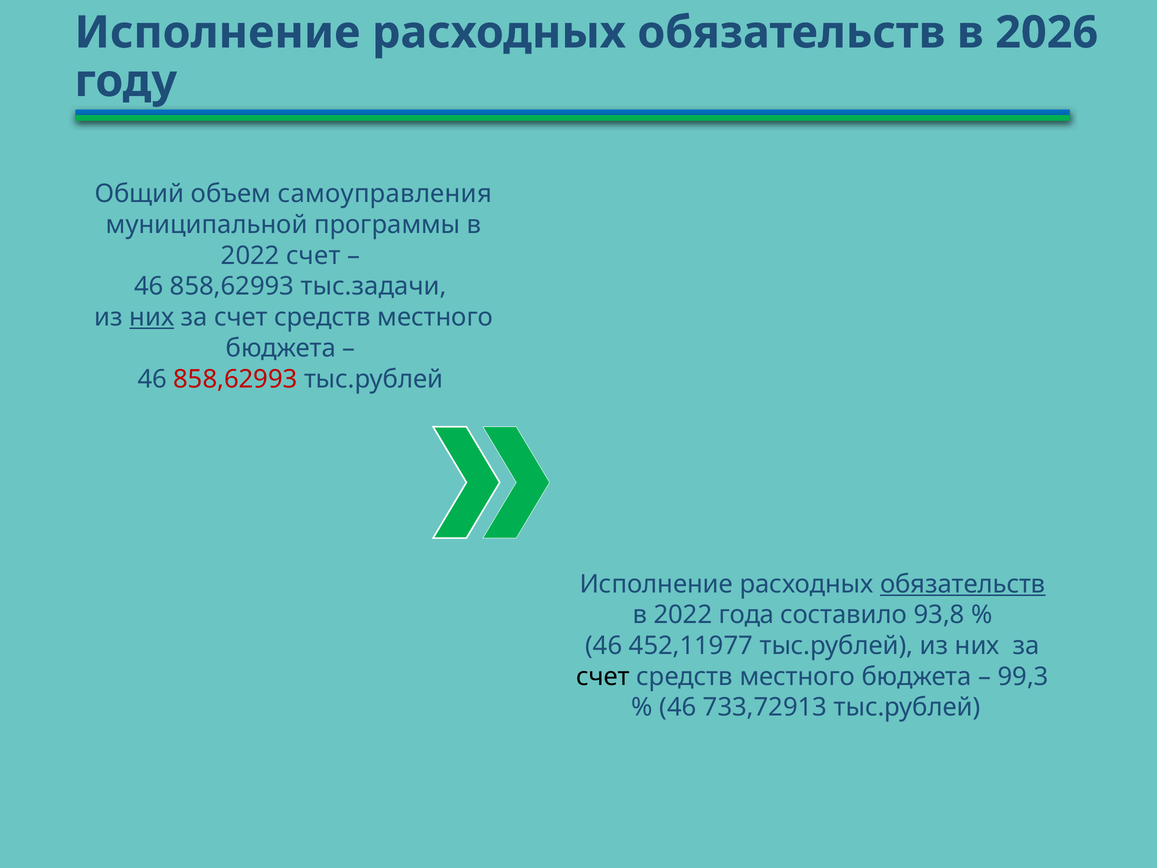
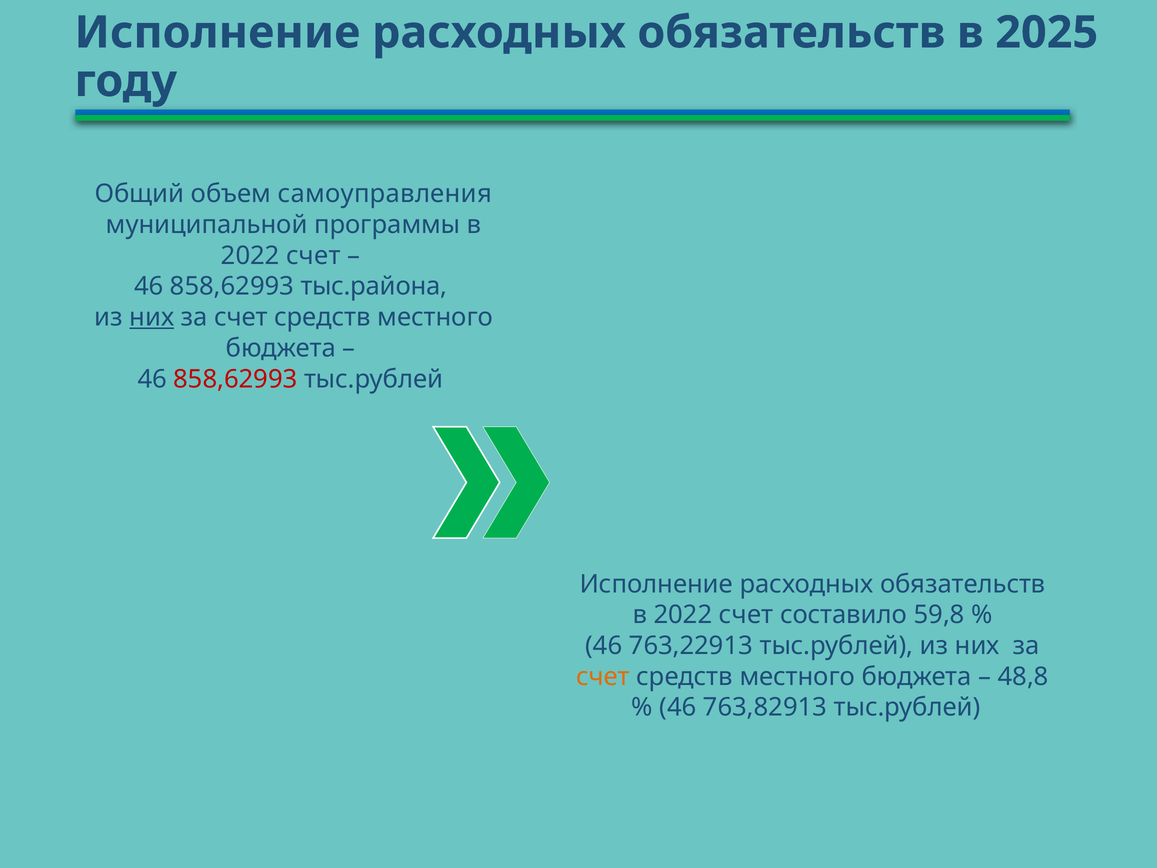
2026: 2026 -> 2025 (1047, 33)
тыс.задачи: тыс.задачи -> тыс.района (374, 286)
обязательств underline: present -> none (963, 584)
года: года -> счет (746, 615)
93,8: 93,8 -> 59,8 (939, 615)
452,11977: 452,11977 -> 763,22913 (691, 646)
счет colour: black -> orange (603, 676)
99,3: 99,3 -> 48,8 (1023, 676)
733,72913: 733,72913 -> 763,82913 (765, 707)
